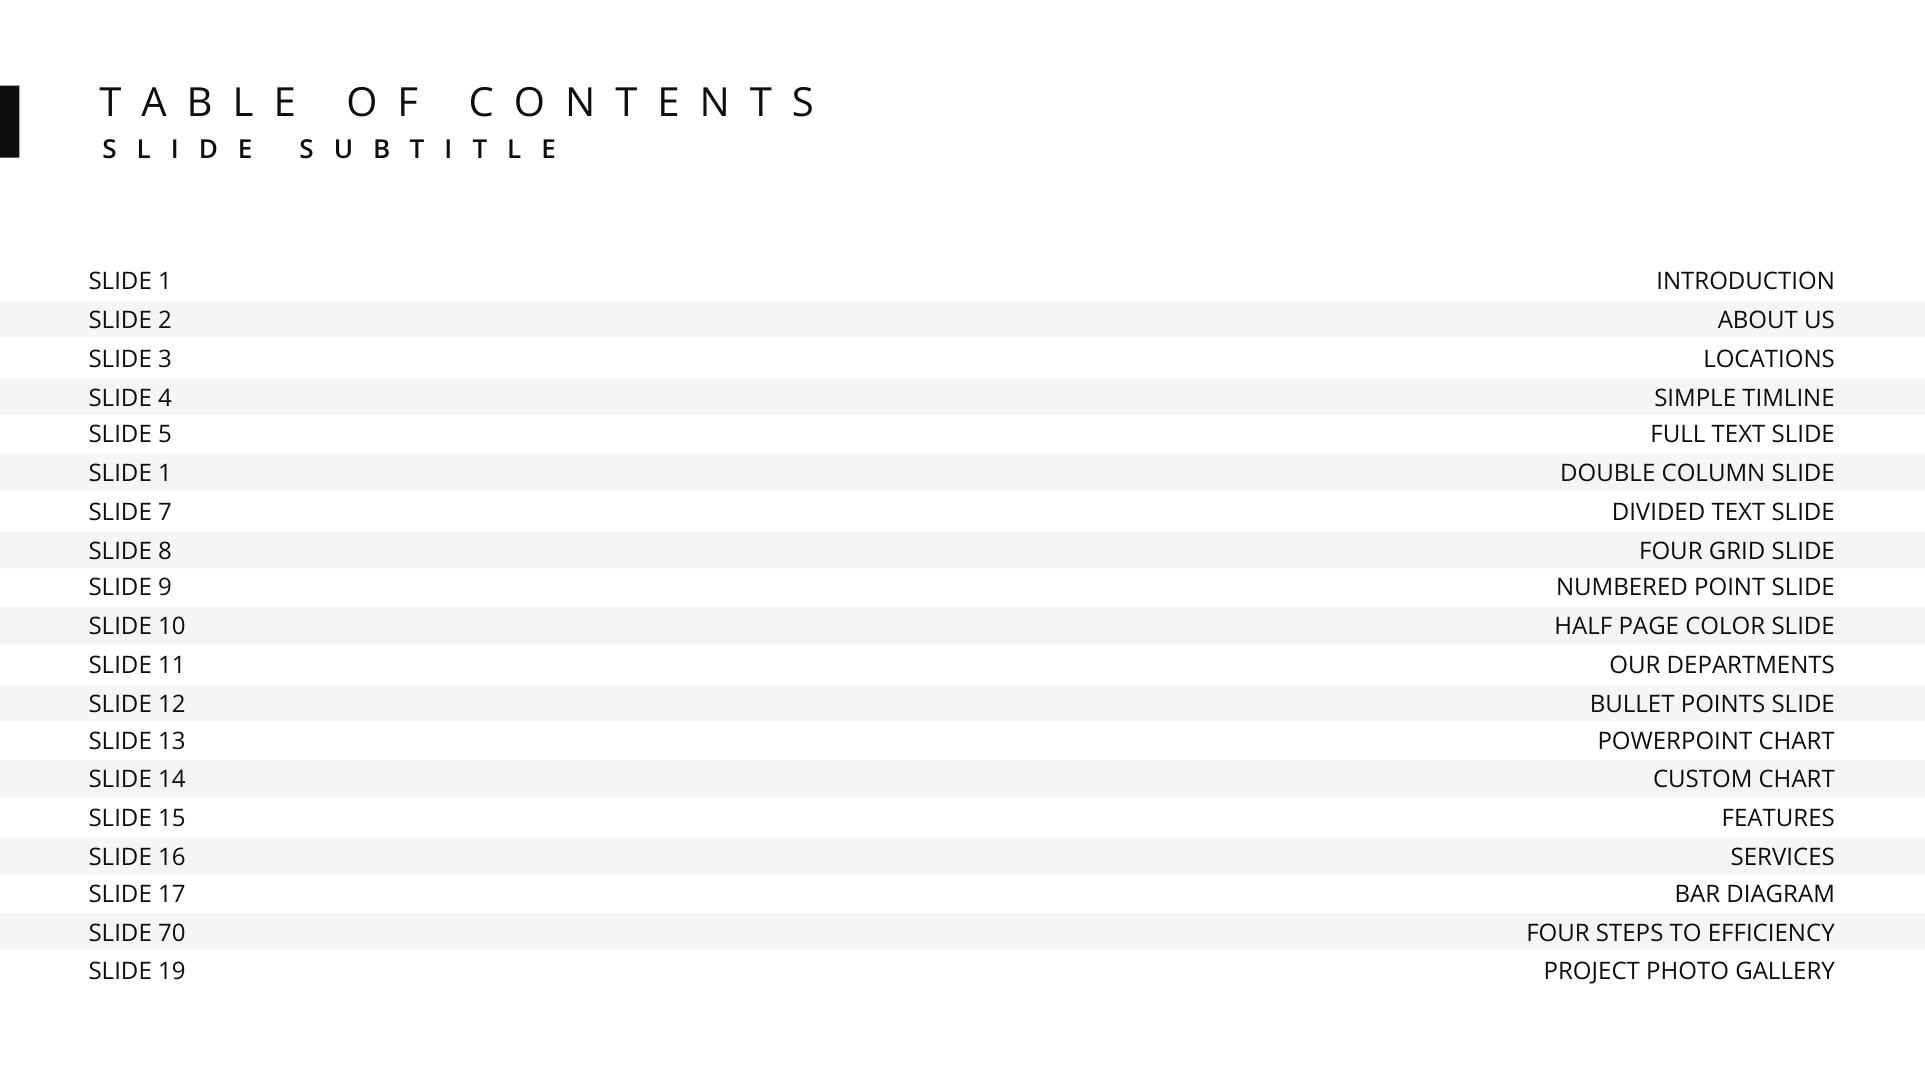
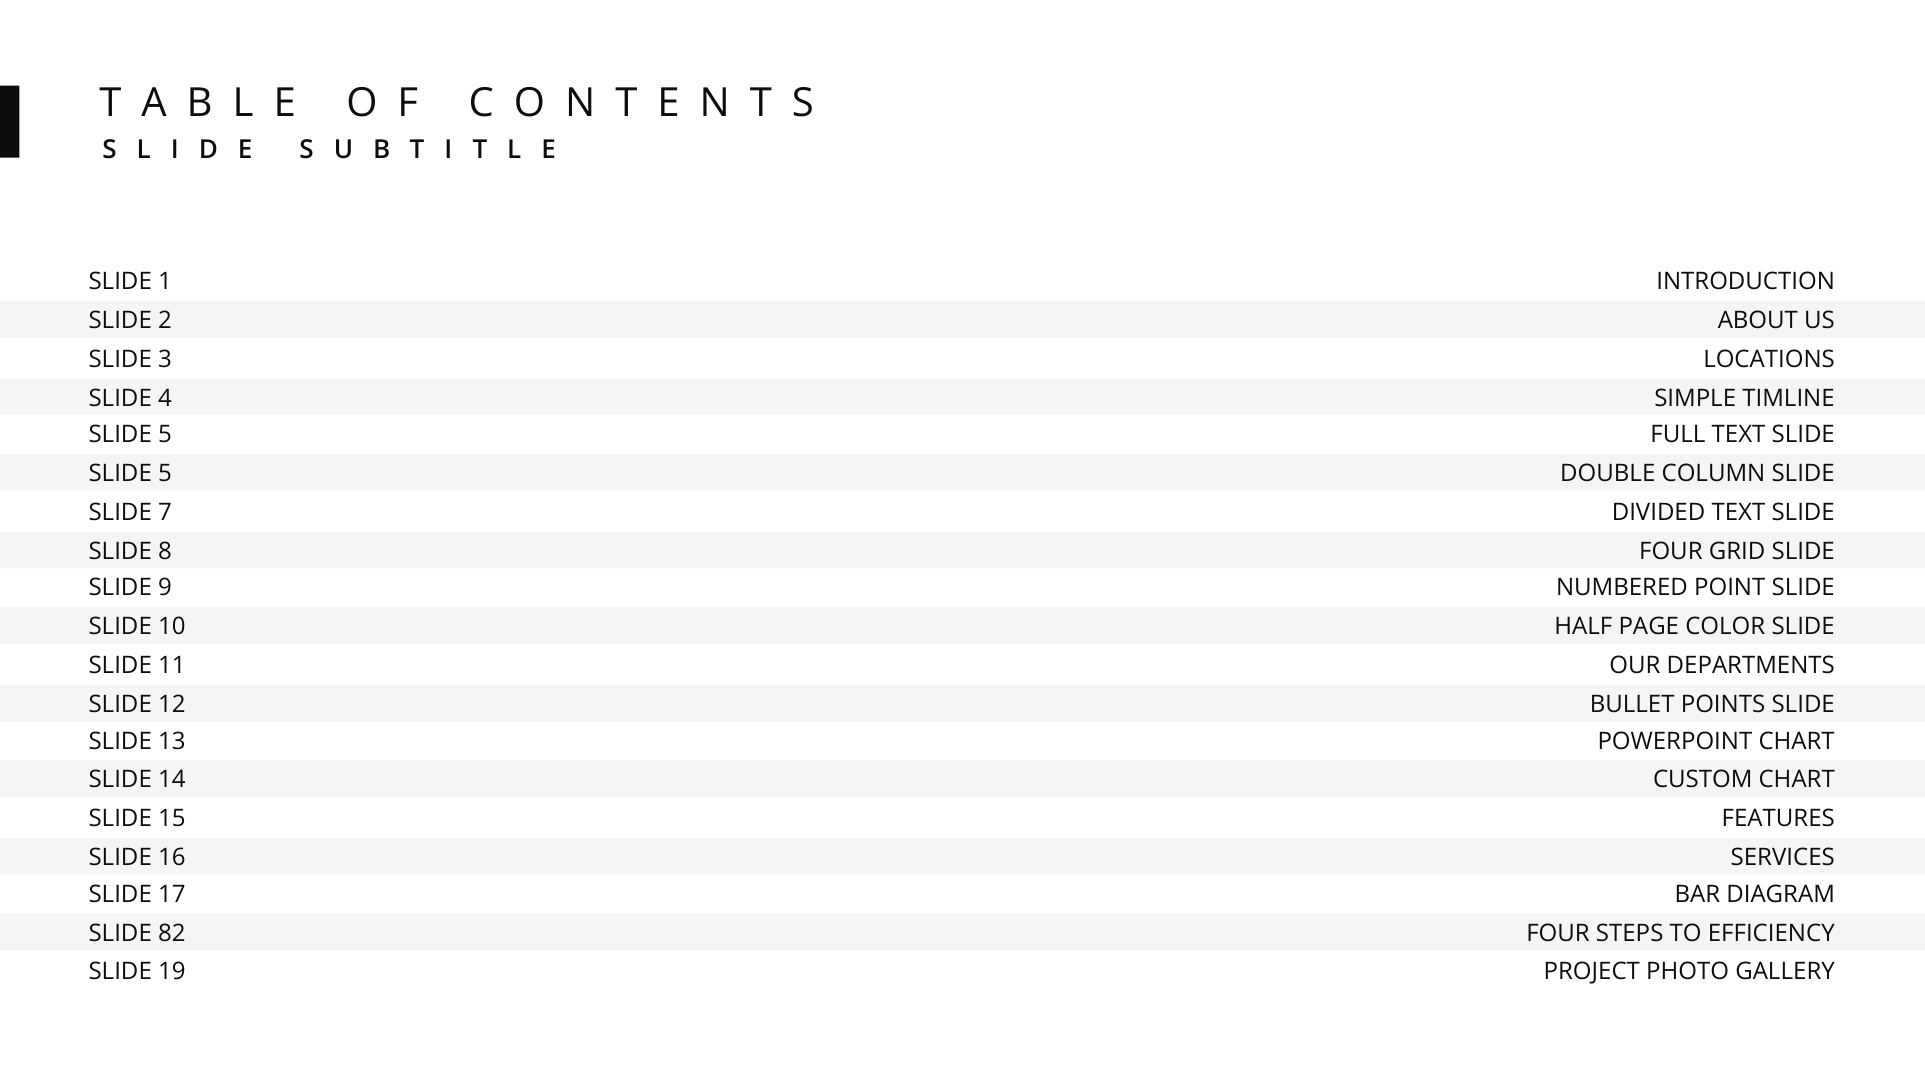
1: 1 -> 5 (165, 474)
70: 70 -> 82 (172, 933)
